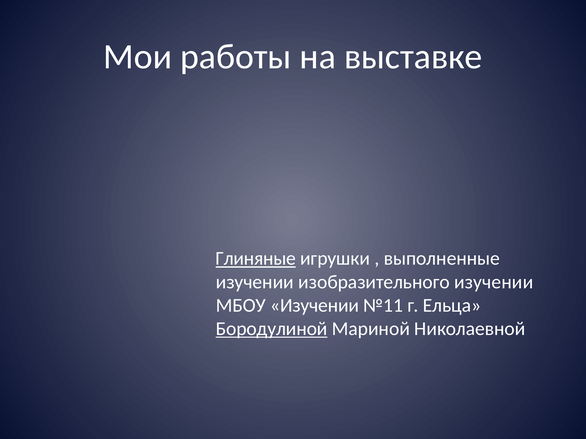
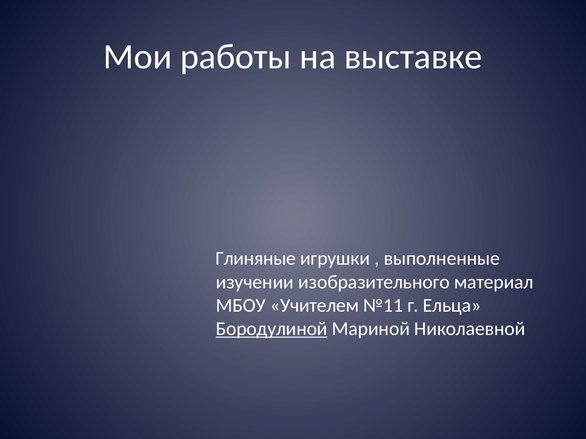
Глиняные underline: present -> none (256, 259)
изобразительного изучении: изучении -> материал (494, 282)
МБОУ Изучении: Изучении -> Учителем (315, 306)
